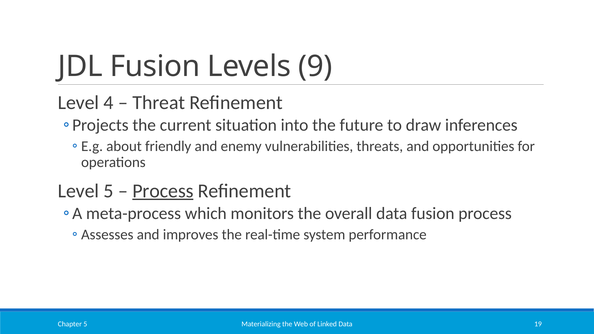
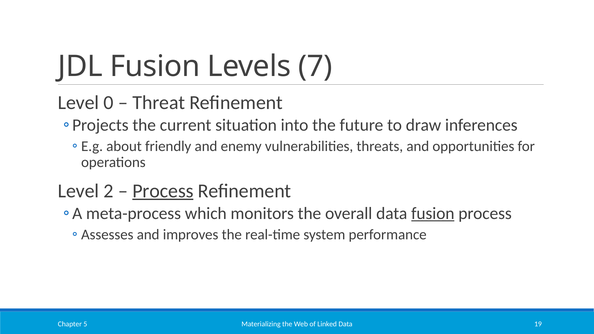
9: 9 -> 7 (315, 67)
4: 4 -> 0 (109, 103)
Level 5: 5 -> 2 (109, 191)
fusion underline: none -> present (433, 214)
